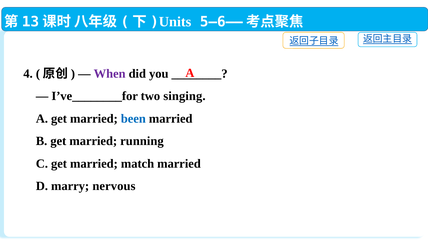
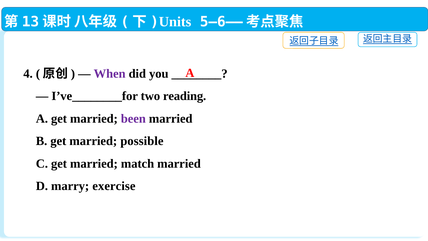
singing: singing -> reading (185, 96)
been colour: blue -> purple (133, 119)
running: running -> possible (142, 141)
nervous: nervous -> exercise (114, 186)
